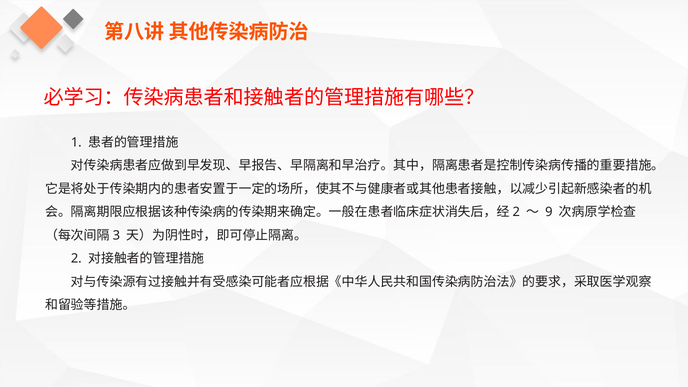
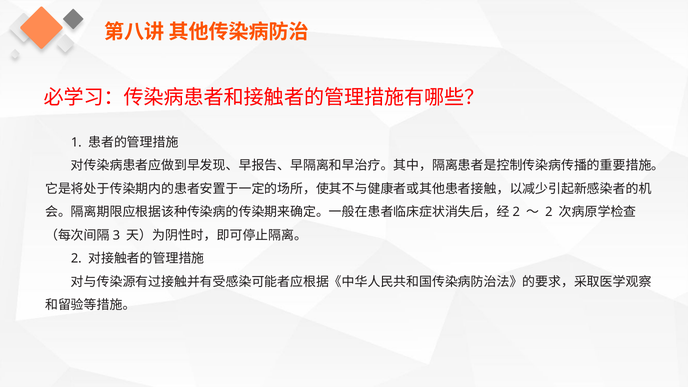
9: 9 -> 2 (549, 212)
